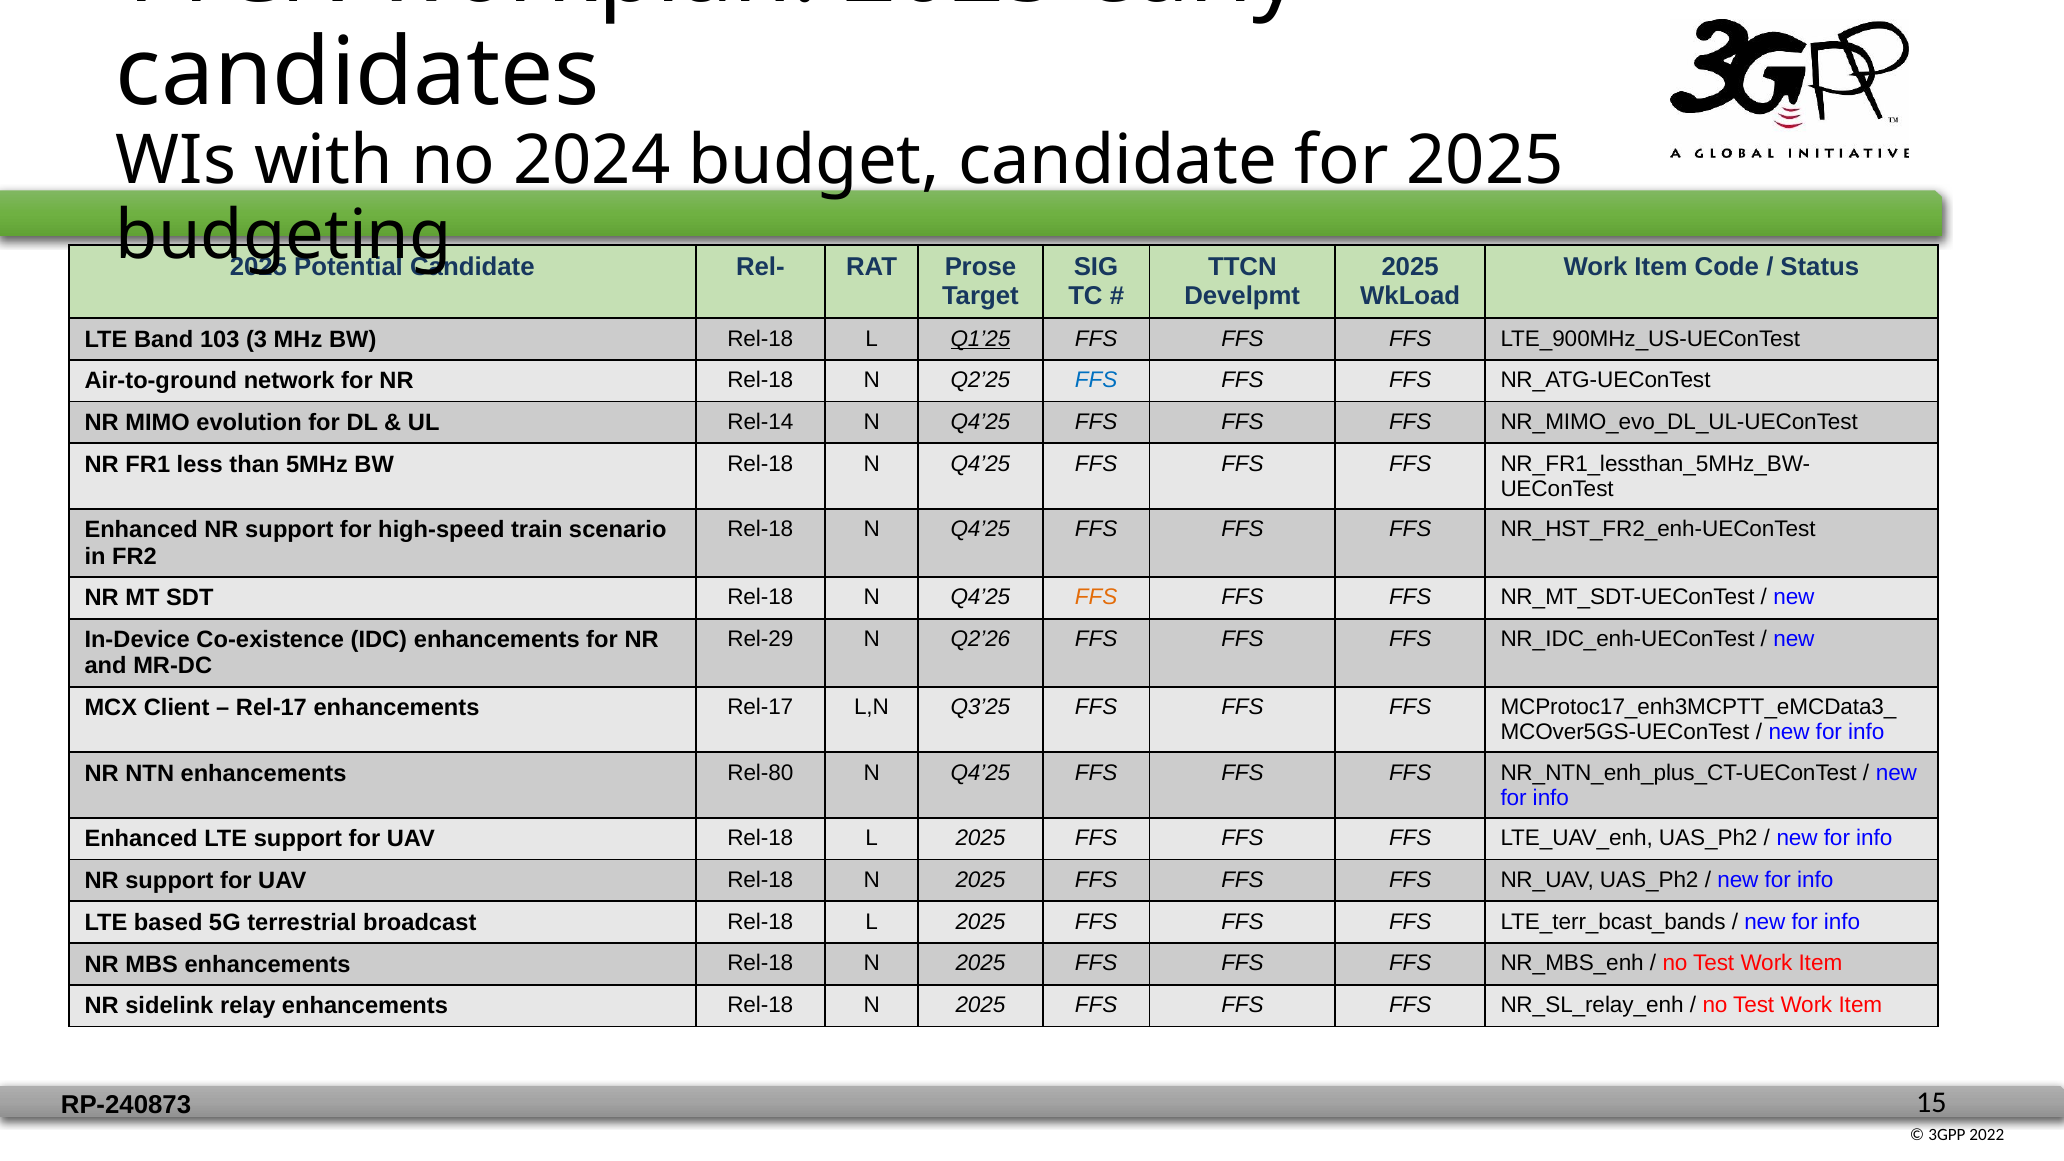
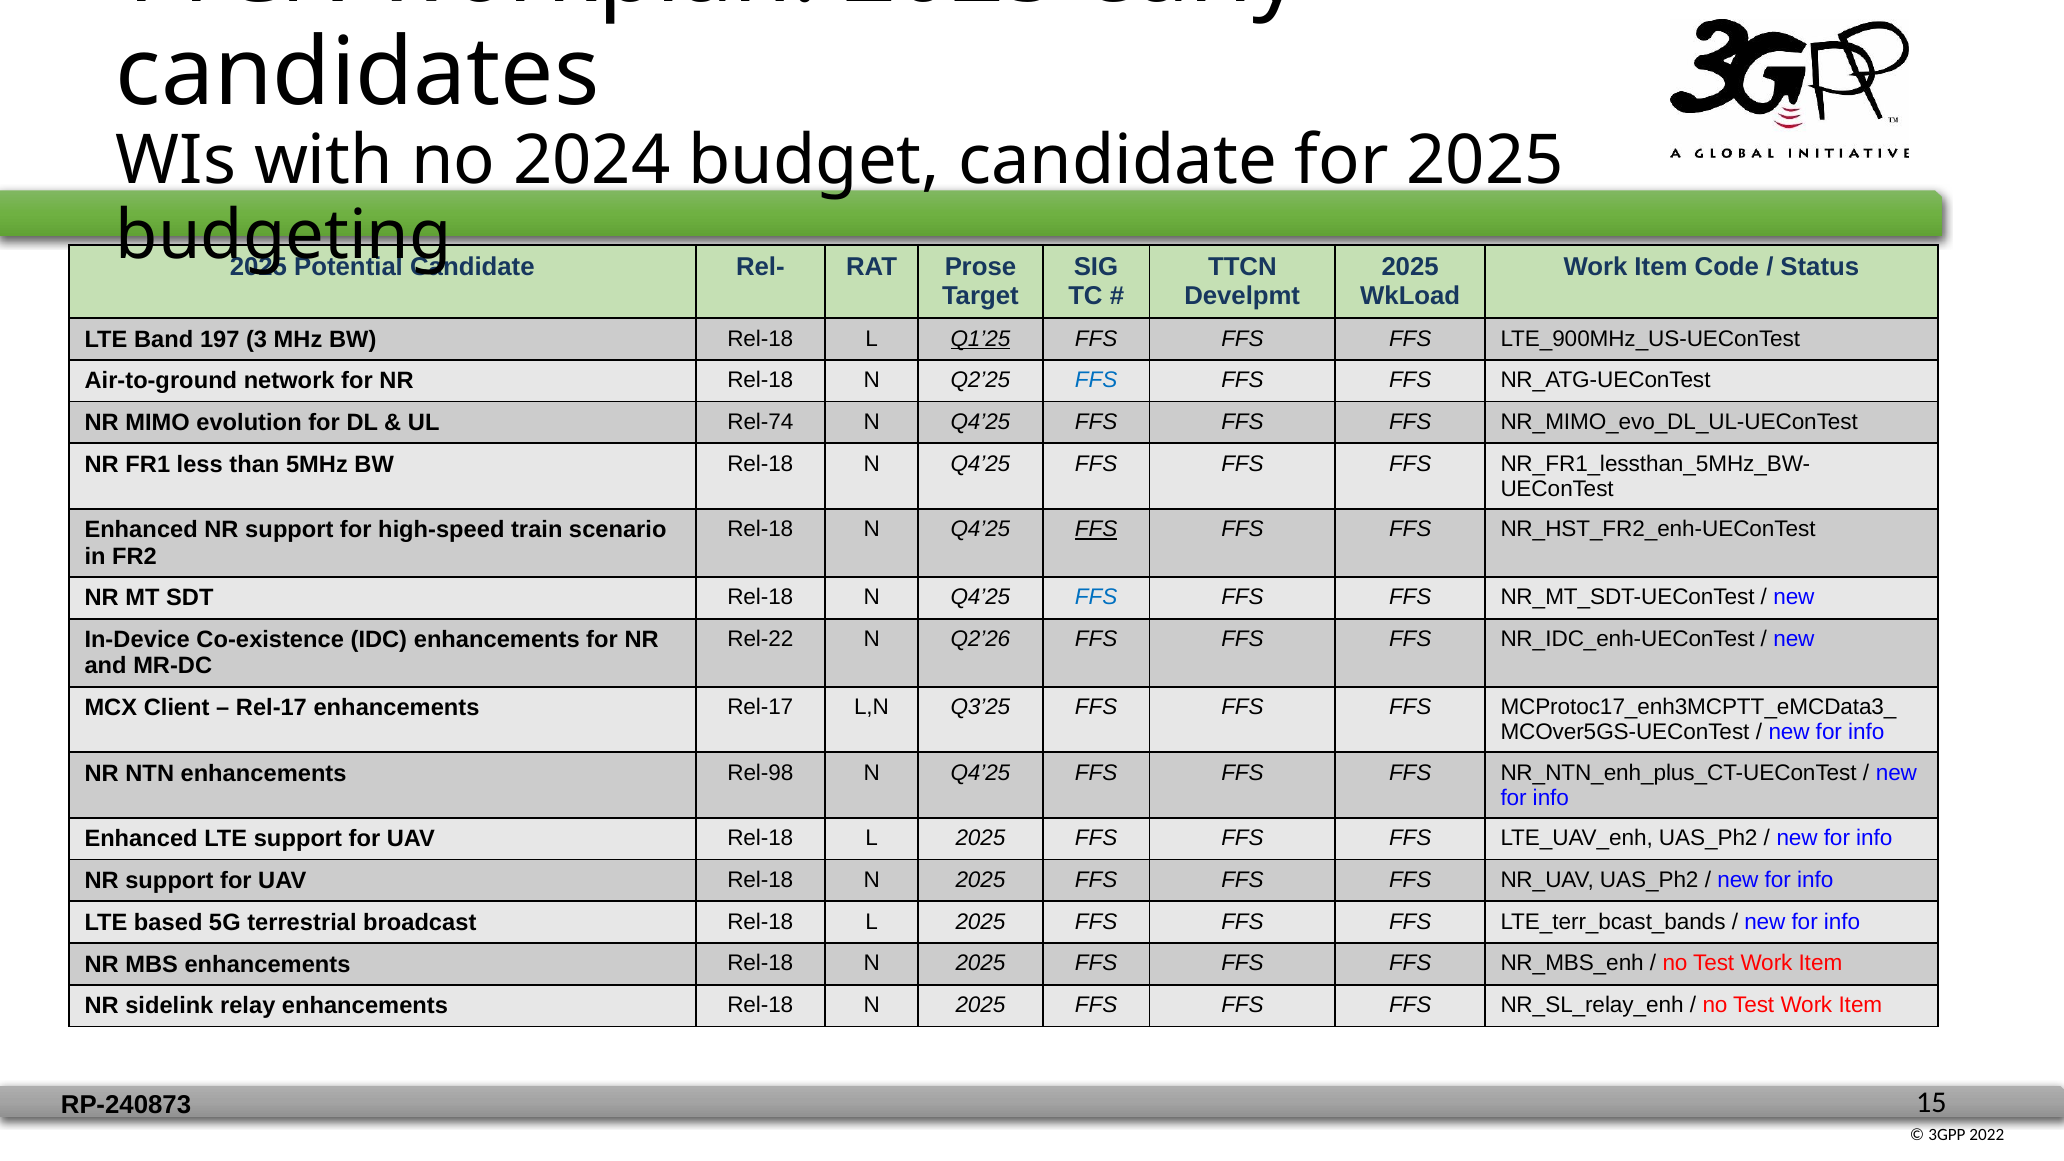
103: 103 -> 197 (220, 339)
Rel-14: Rel-14 -> Rel-74 (760, 422)
FFS underline: none -> present (1096, 529)
FFS colour: orange -> blue (1096, 597)
Rel-29: Rel-29 -> Rel-22 (760, 639)
Rel-80: Rel-80 -> Rel-98 (760, 773)
